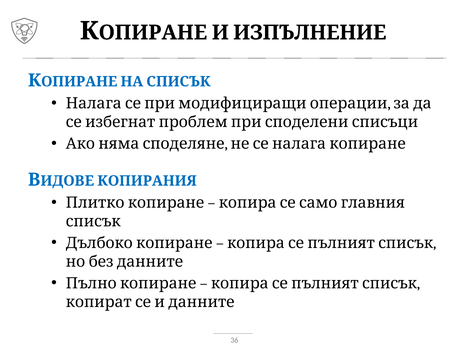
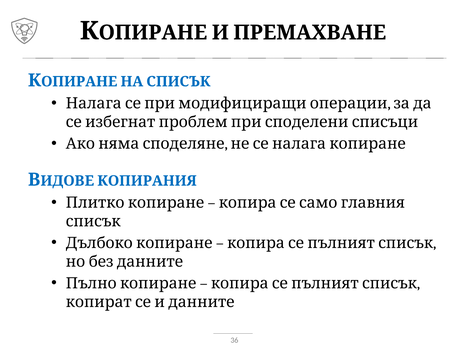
ИЗПЪЛНЕНИЕ: ИЗПЪЛНЕНИЕ -> ПРЕМАХВАНЕ (310, 33)
